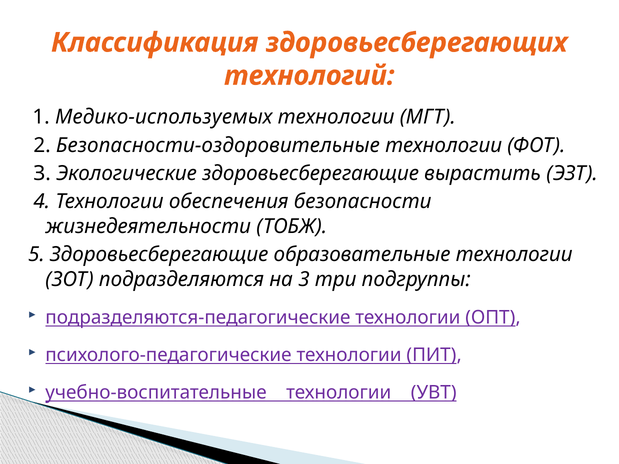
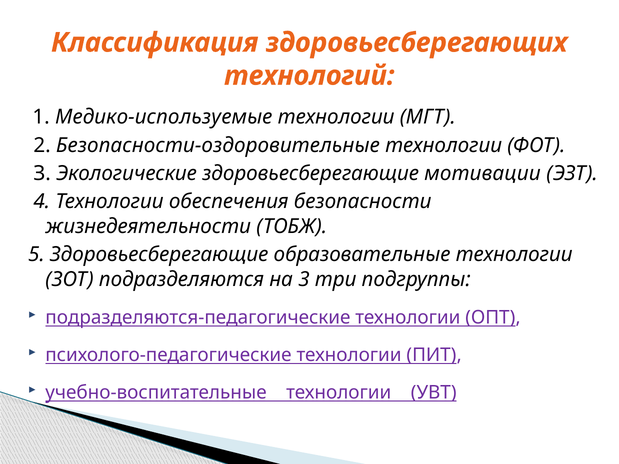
Медико-используемых: Медико-используемых -> Медико-используемые (164, 117)
вырастить: вырастить -> мотивации (482, 174)
